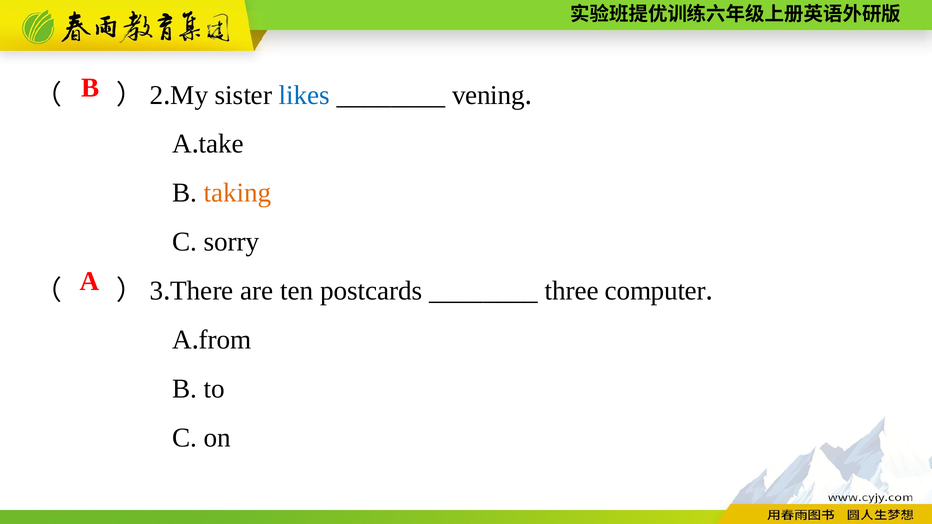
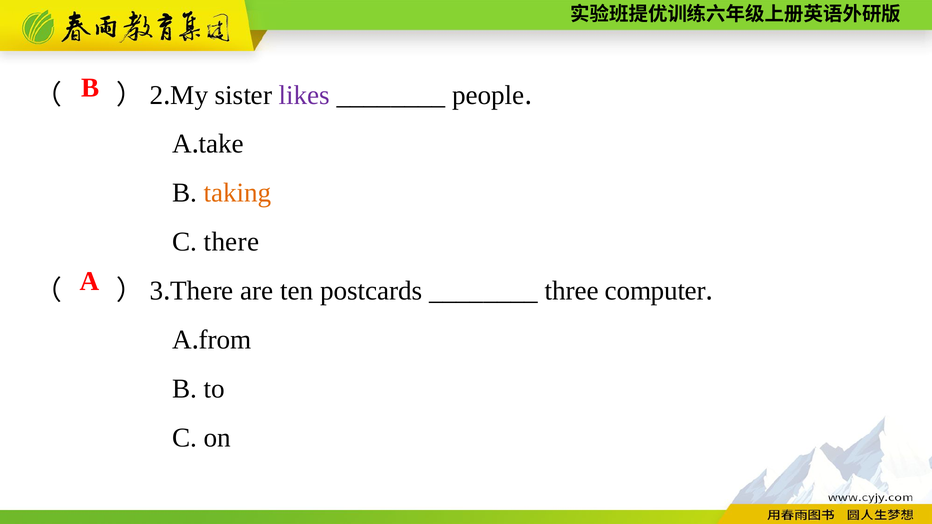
likes colour: blue -> purple (304, 95)
vening: vening -> people (488, 95)
C sorry: sorry -> there (231, 242)
